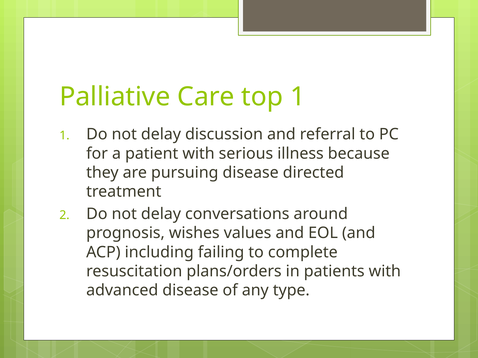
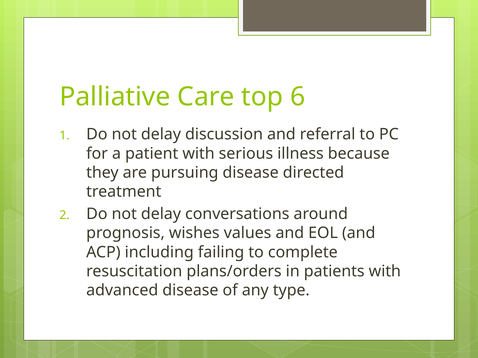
top 1: 1 -> 6 (298, 97)
